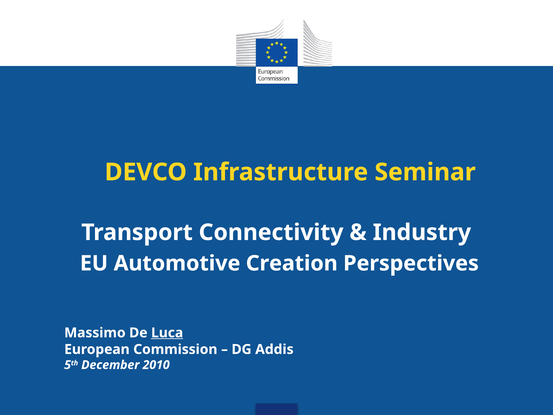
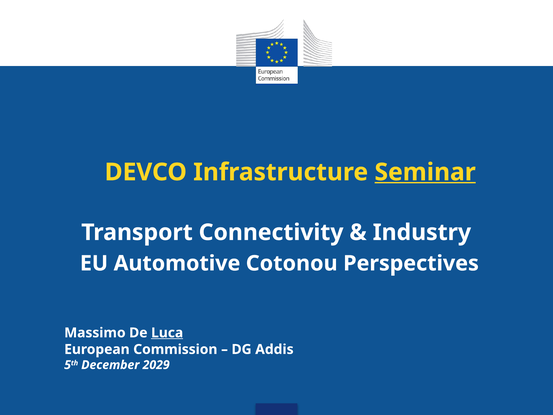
Seminar underline: none -> present (425, 172)
Creation: Creation -> Cotonou (292, 263)
2010: 2010 -> 2029 (156, 365)
